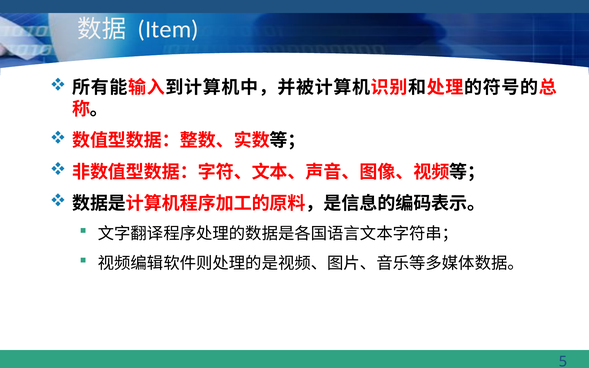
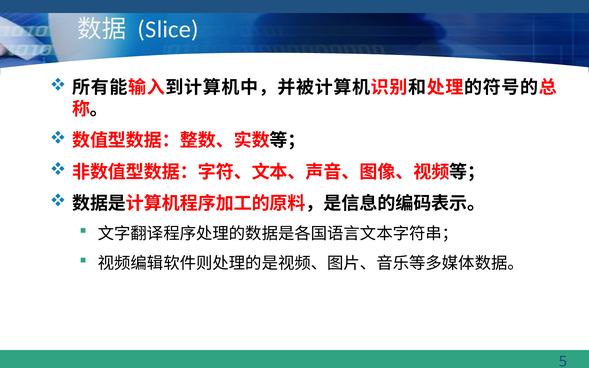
Item: Item -> Slice (168, 29)
